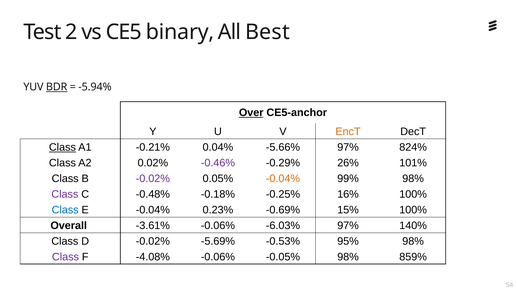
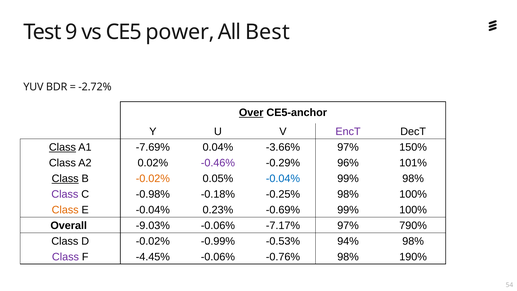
2: 2 -> 9 (71, 32)
binary: binary -> power (180, 32)
BDR underline: present -> none (57, 87)
-5.94%: -5.94% -> -2.72% (95, 87)
EncT colour: orange -> purple (348, 132)
-0.21%: -0.21% -> -7.69% (153, 147)
-5.66%: -5.66% -> -3.66% (283, 147)
824%: 824% -> 150% (413, 147)
26%: 26% -> 96% (348, 163)
Class underline: none -> present (65, 179)
-0.02% colour: purple -> orange (153, 179)
-0.04% colour: orange -> blue (283, 179)
-0.48%: -0.48% -> -0.98% (153, 194)
-0.25% 16%: 16% -> 98% (348, 194)
Class colour: blue -> orange (65, 210)
-0.69% 15%: 15% -> 99% (348, 210)
-3.61%: -3.61% -> -9.03% (153, 225)
-6.03%: -6.03% -> -7.17% (283, 225)
140%: 140% -> 790% (413, 225)
-5.69%: -5.69% -> -0.99% (218, 241)
95%: 95% -> 94% (348, 241)
-4.08%: -4.08% -> -4.45% (153, 257)
-0.05%: -0.05% -> -0.76% (283, 257)
859%: 859% -> 190% (413, 257)
